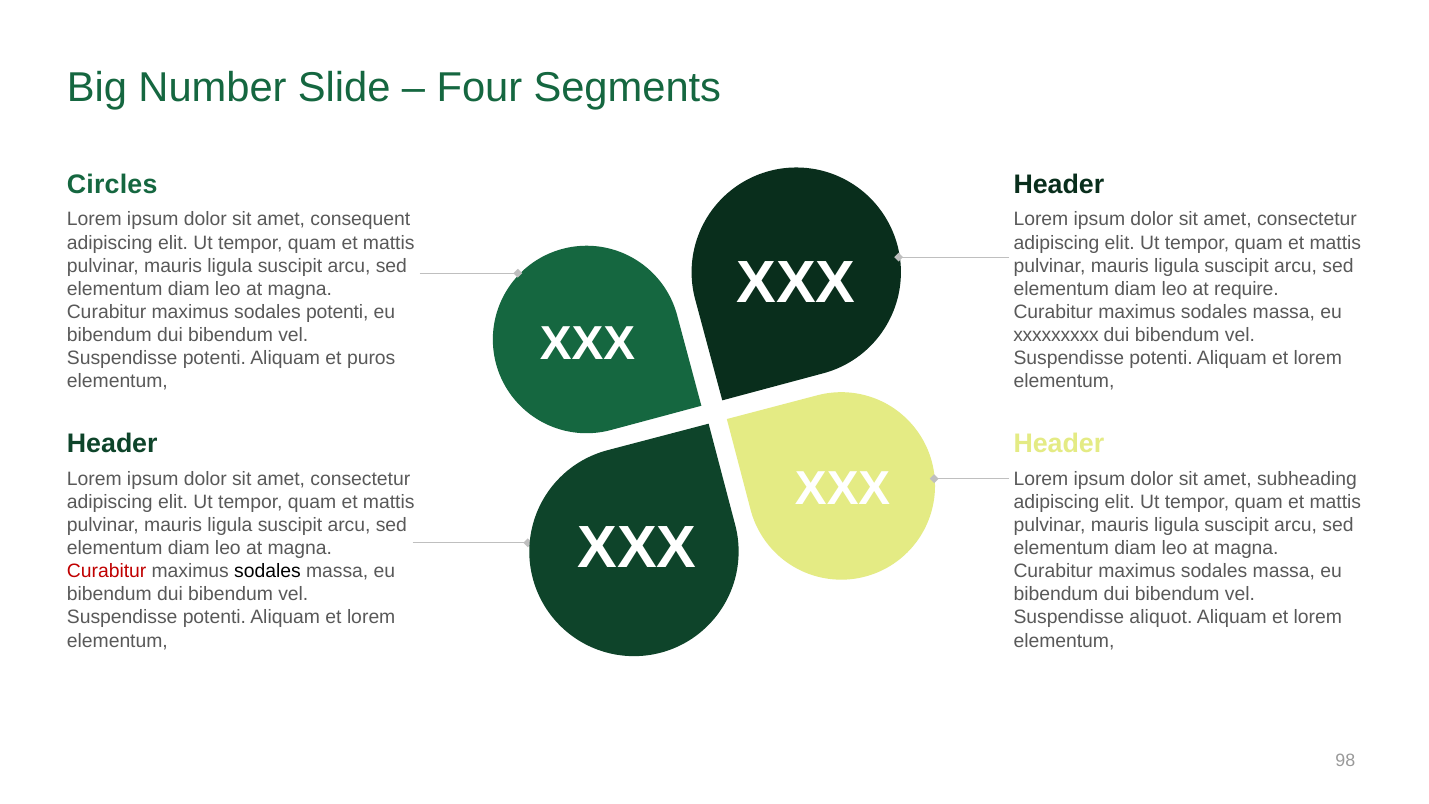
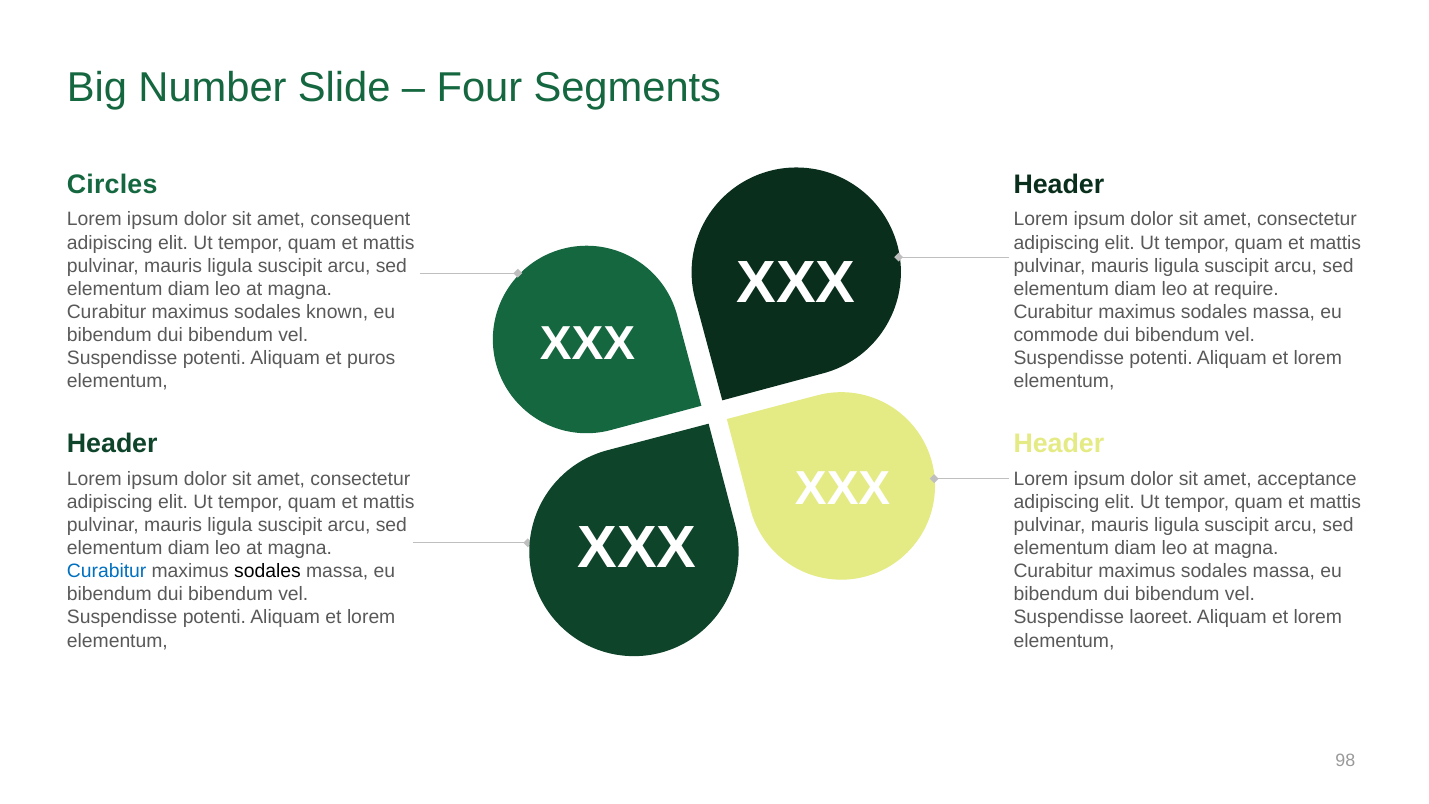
sodales potenti: potenti -> known (337, 312)
xxxxxxxxx: xxxxxxxxx -> commode (1056, 335)
subheading: subheading -> acceptance (1307, 479)
Curabitur colour: red -> blue (107, 571)
aliquot: aliquot -> laoreet (1161, 617)
